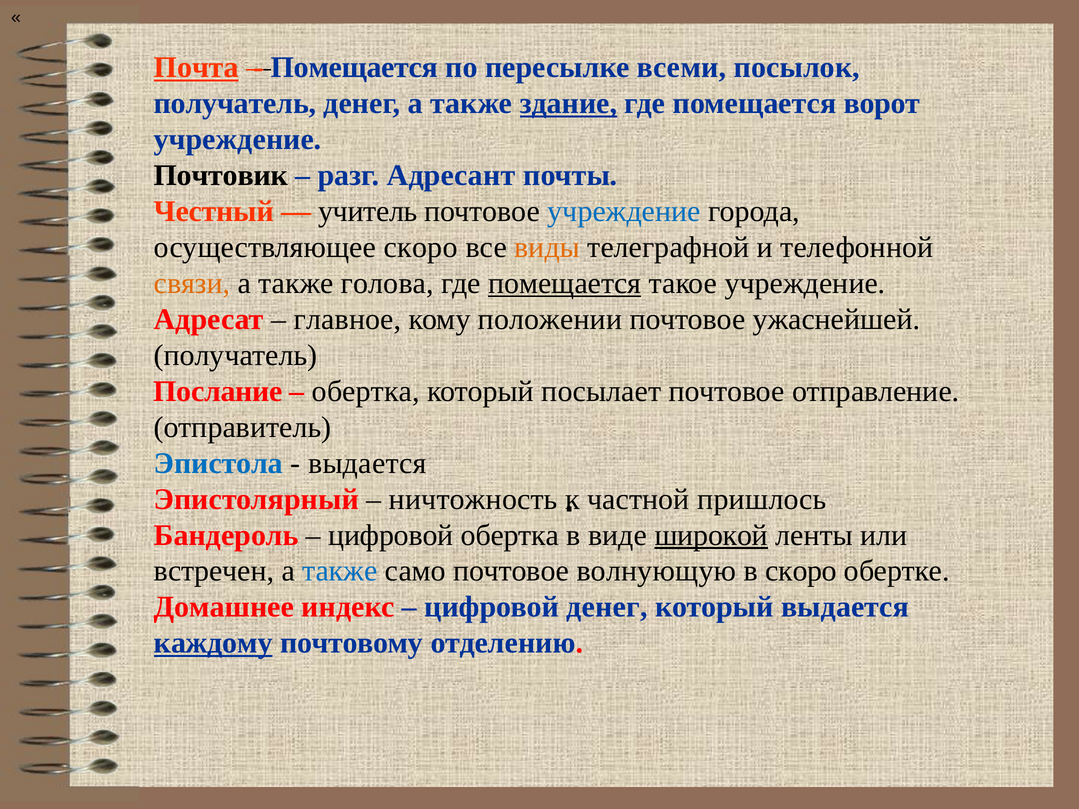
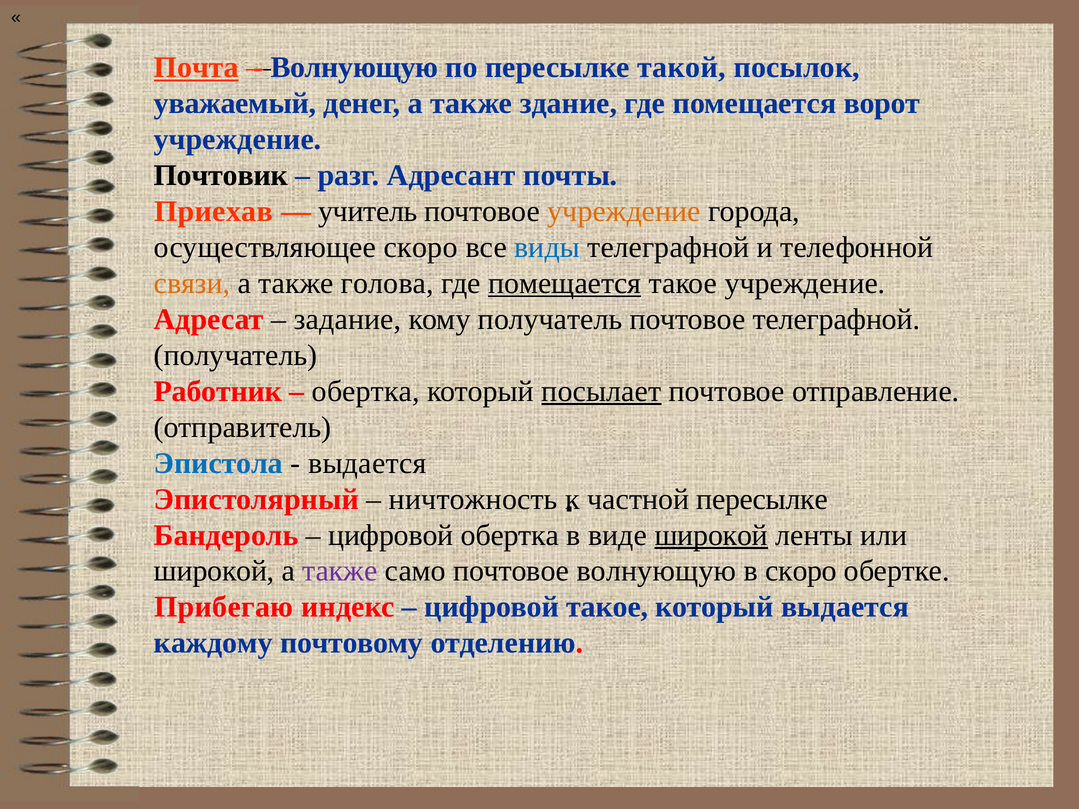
Помещается: Помещается -> Волнующую (354, 68)
всеми: всеми -> такой (682, 68)
получатель: получатель -> уважаемый (235, 104)
здание underline: present -> none (568, 104)
Честный: Честный -> Приехав (214, 211)
учреждение colour: blue -> orange (624, 211)
виды colour: orange -> blue (547, 247)
главное: главное -> задание (348, 319)
кому положении: положении -> получатель (550, 319)
почтовое ужаснейшей: ужаснейшей -> телеграфной (837, 319)
Послание: Послание -> Работник (218, 391)
посылает underline: none -> present (601, 391)
частной пришлось: пришлось -> пересылке (762, 499)
встречен: встречен -> широкой (214, 571)
также colour: blue -> purple (340, 571)
Домашнее: Домашнее -> Прибегаю (224, 607)
цифровой денег: денег -> такое (607, 607)
каждому underline: present -> none (213, 643)
